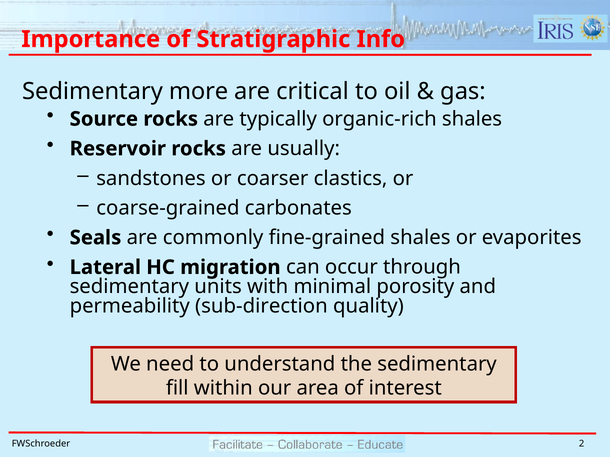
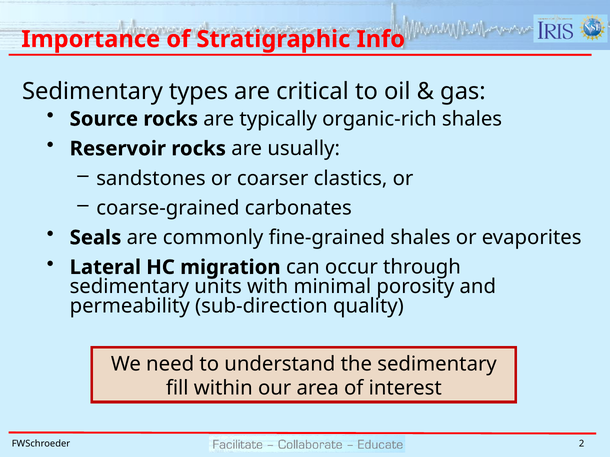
more: more -> types (199, 91)
